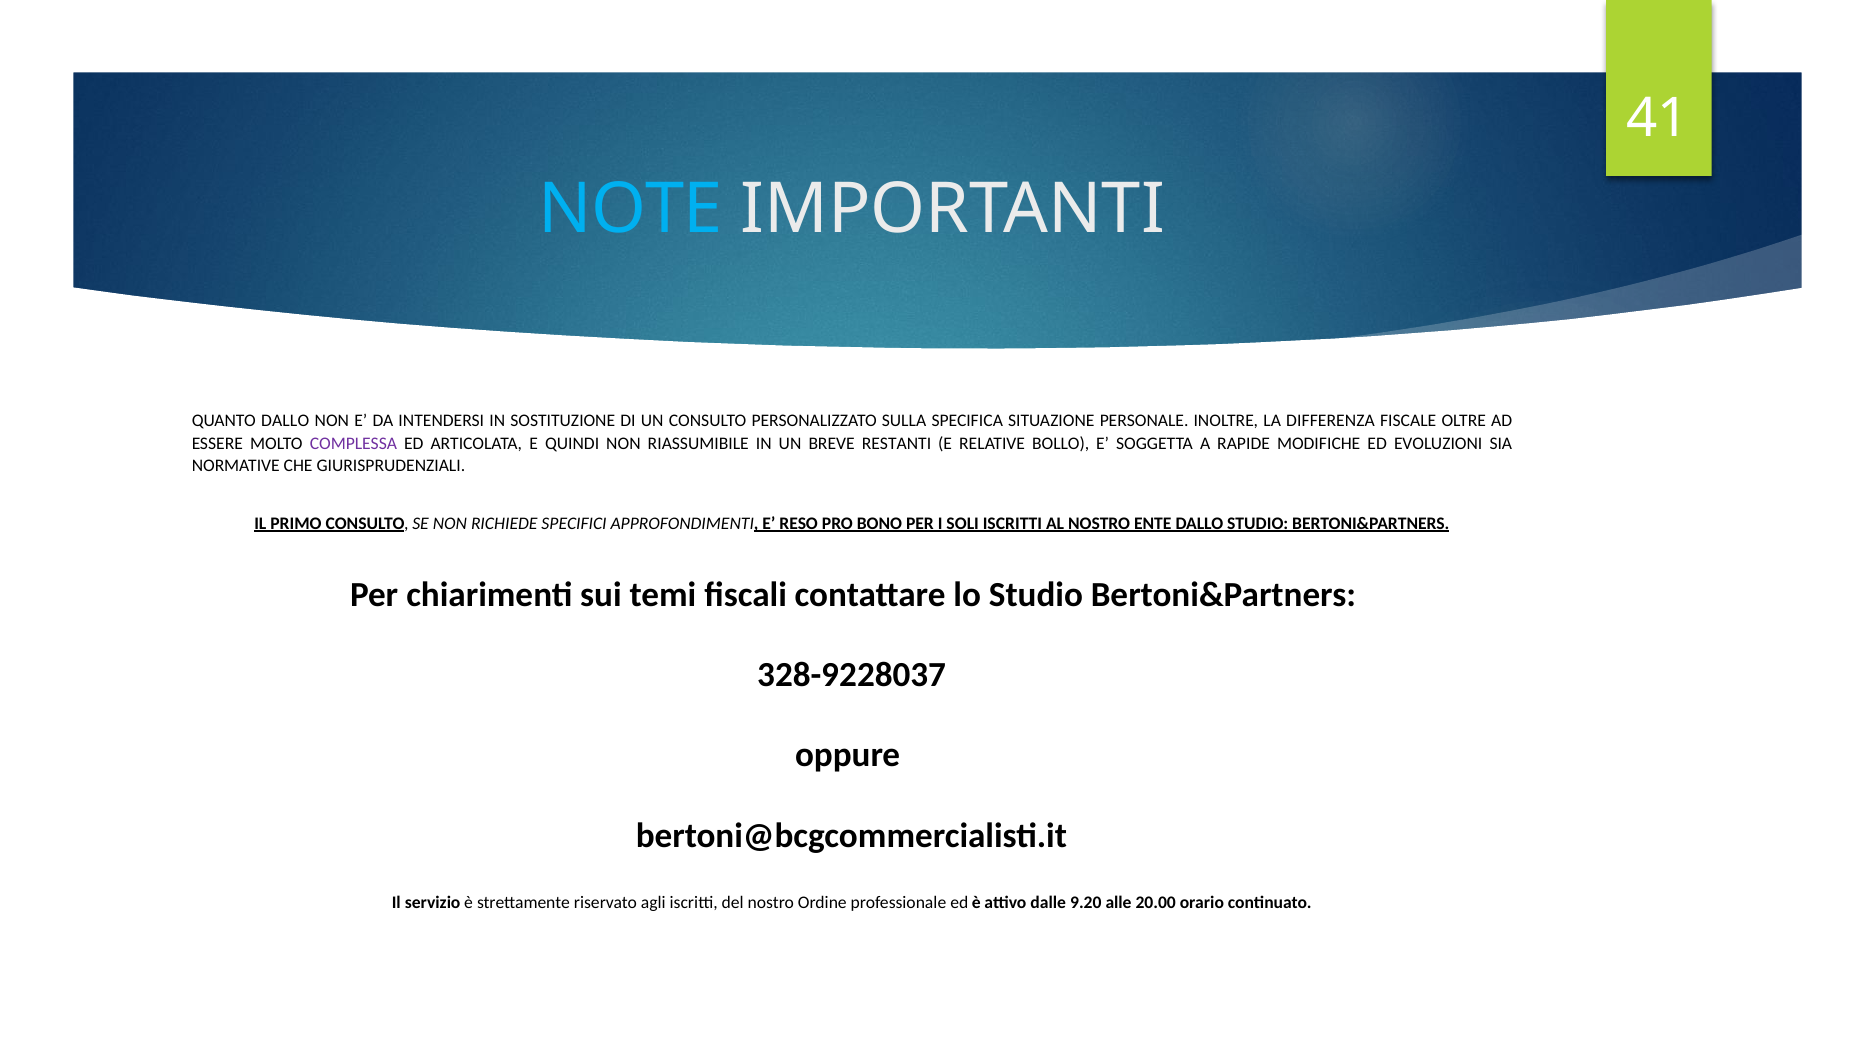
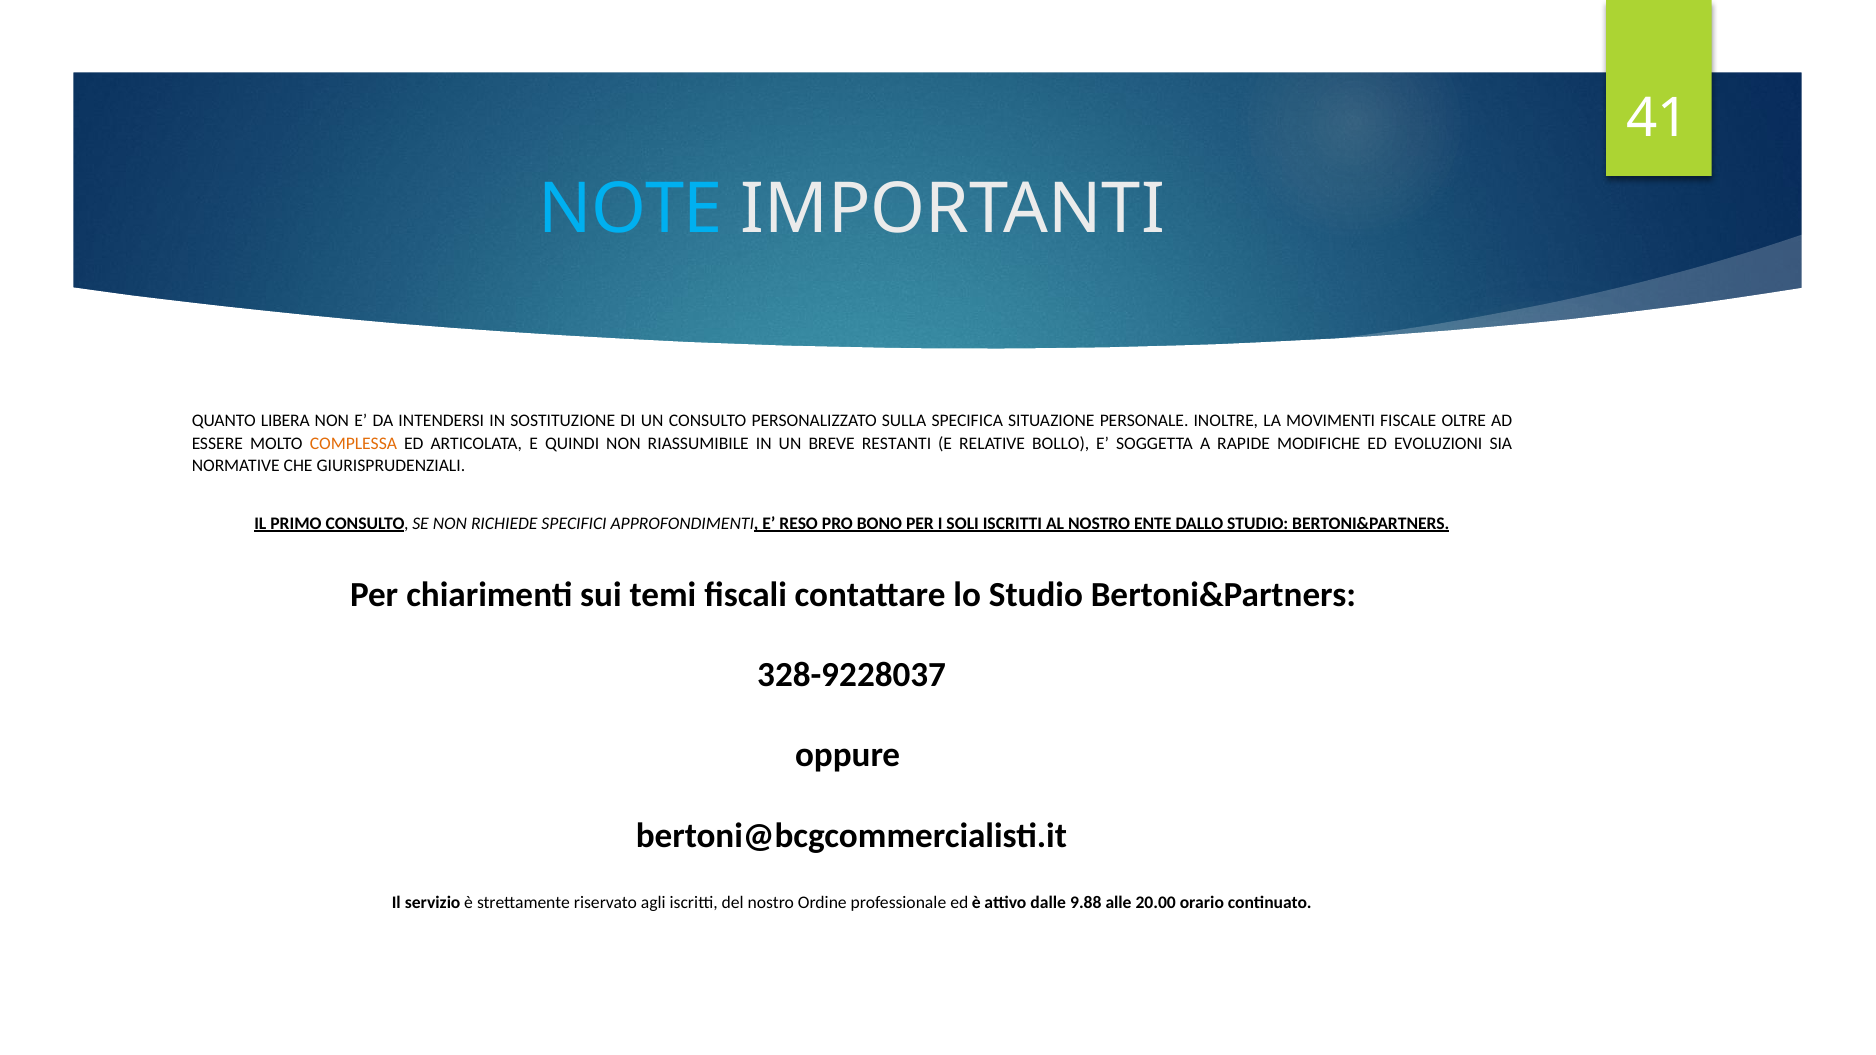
QUANTO DALLO: DALLO -> LIBERA (285, 421)
DIFFERENZA: DIFFERENZA -> MOVIMENTI (1331, 421)
COMPLESSA colour: purple -> orange (353, 443)
9.20: 9.20 -> 9.88 (1086, 903)
